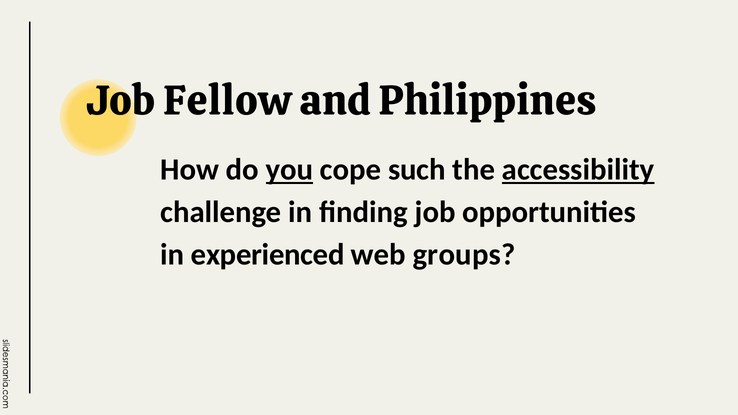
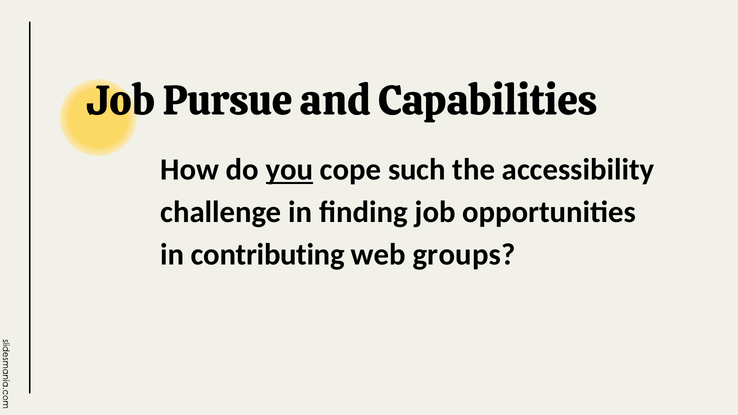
Fellow: Fellow -> Pursue (228, 101)
Philippines: Philippines -> Capabilities (488, 101)
accessibility underline: present -> none (578, 170)
experienced: experienced -> contributing (268, 255)
